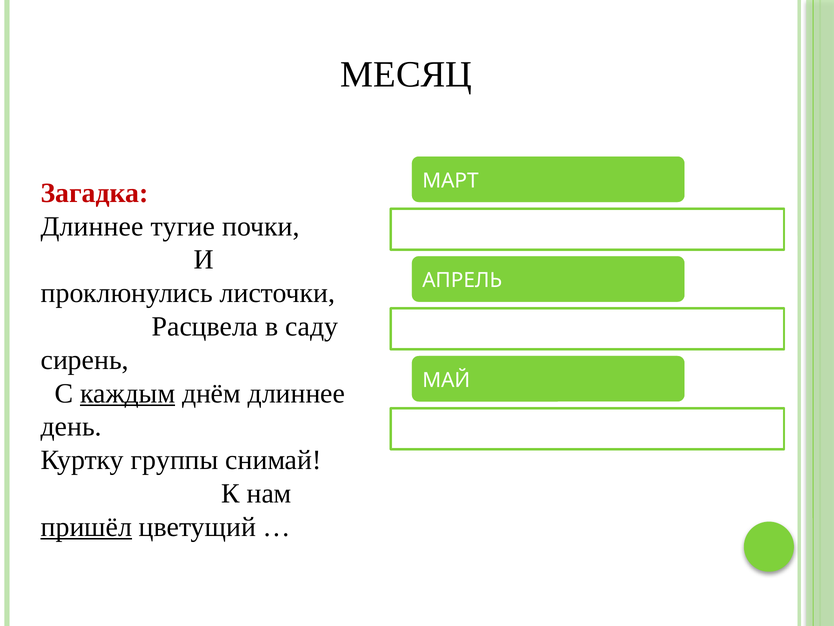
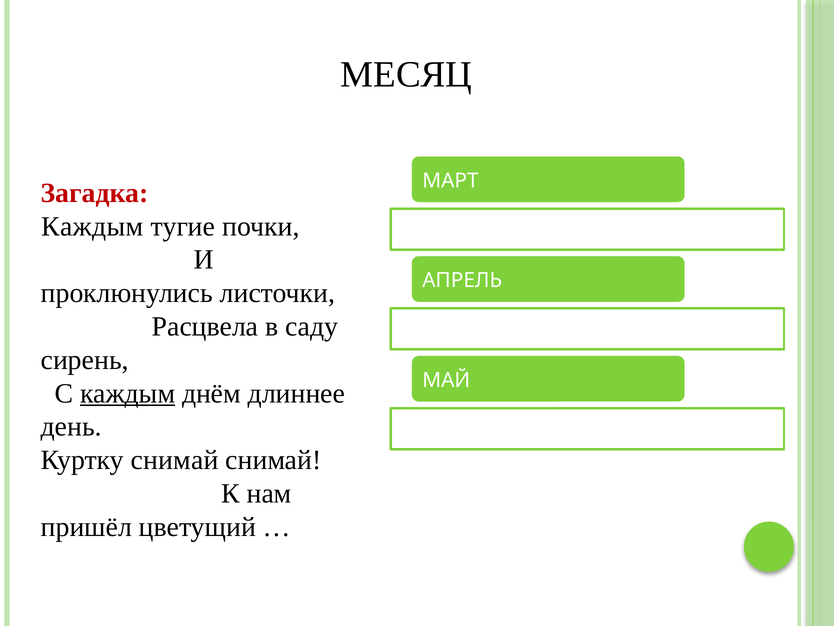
Длиннее: Длиннее -> Каждым (92, 226)
Куртку группы: группы -> снимай (175, 460)
пришёл underline: present -> none (86, 526)
